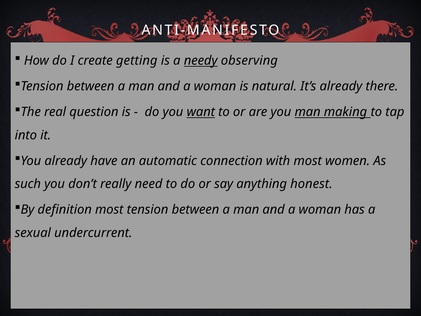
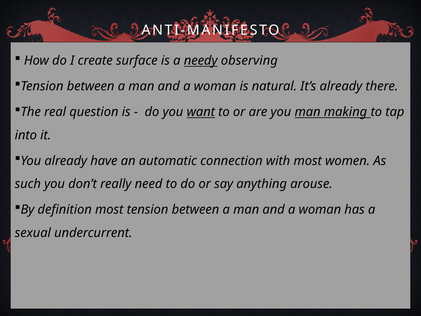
getting: getting -> surface (137, 61)
honest: honest -> arouse (311, 184)
